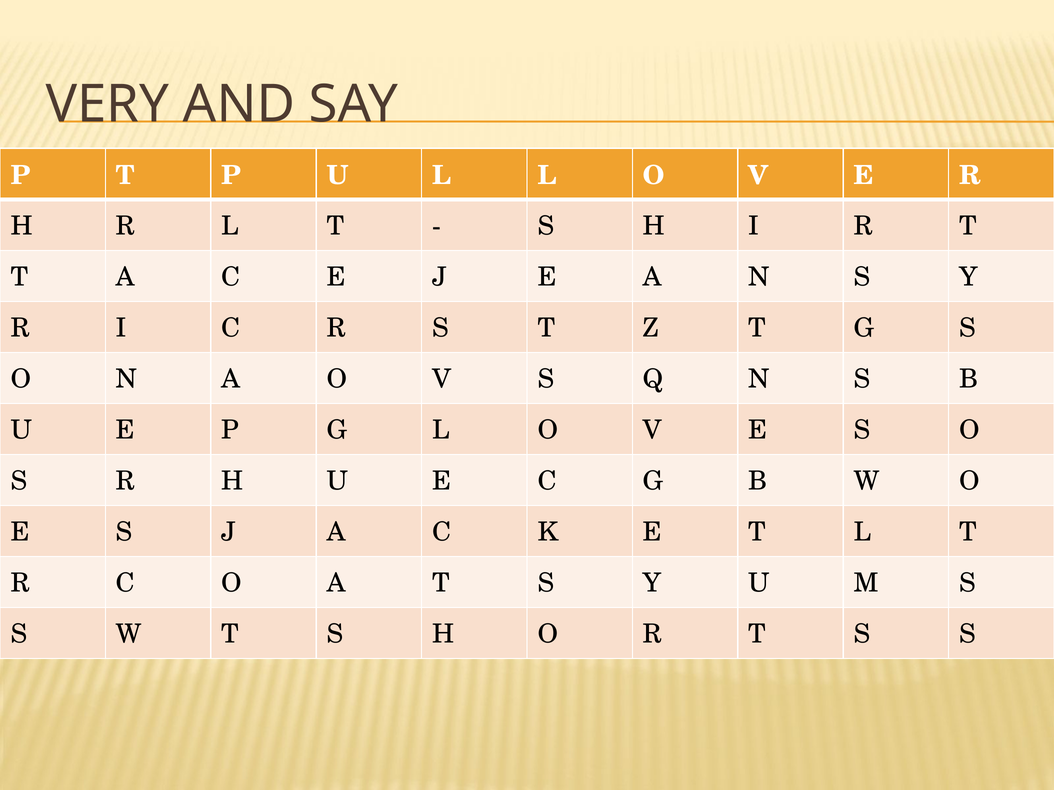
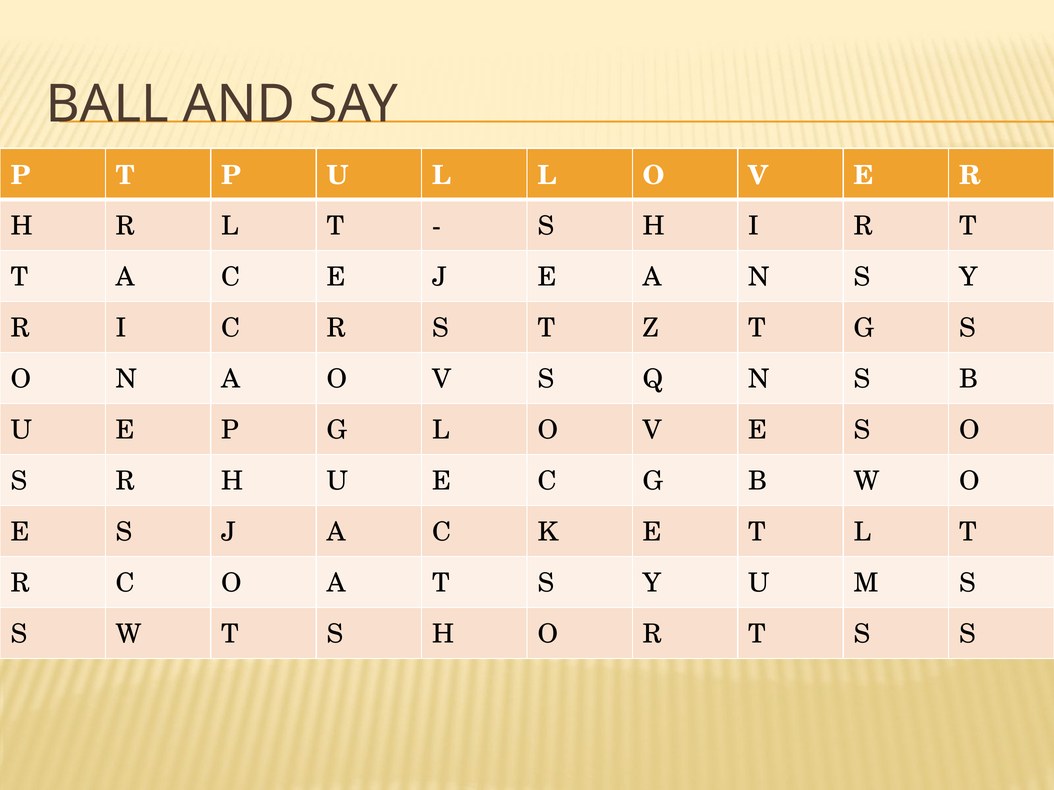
VERY: VERY -> BALL (107, 105)
